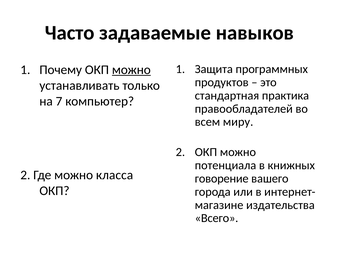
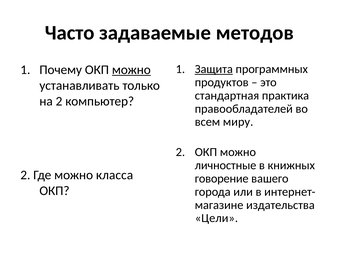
навыков: навыков -> методов (255, 33)
Защита underline: none -> present (214, 69)
на 7: 7 -> 2 (59, 101)
потенциала: потенциала -> личностные (226, 166)
Всего: Всего -> Цели (216, 218)
